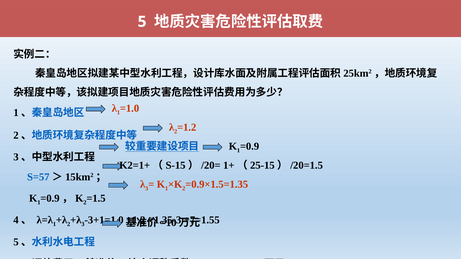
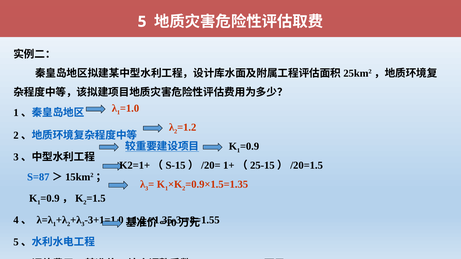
S=57: S=57 -> S=87 (38, 177)
+7=1.55: +7=1.55 -> +8=1.55 (202, 220)
